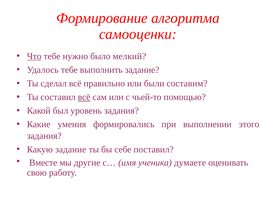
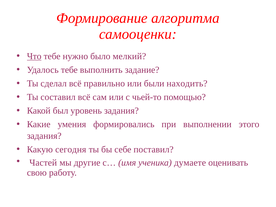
составим: составим -> находить (187, 83)
всё underline: present -> none (84, 97)
Какую задание: задание -> сегодня (71, 149)
Вместе: Вместе -> Частей (43, 163)
